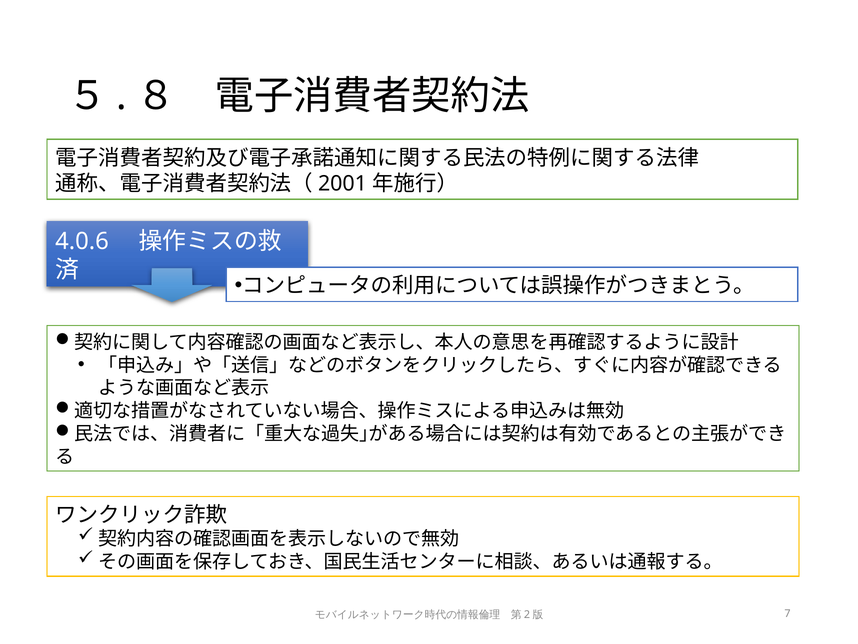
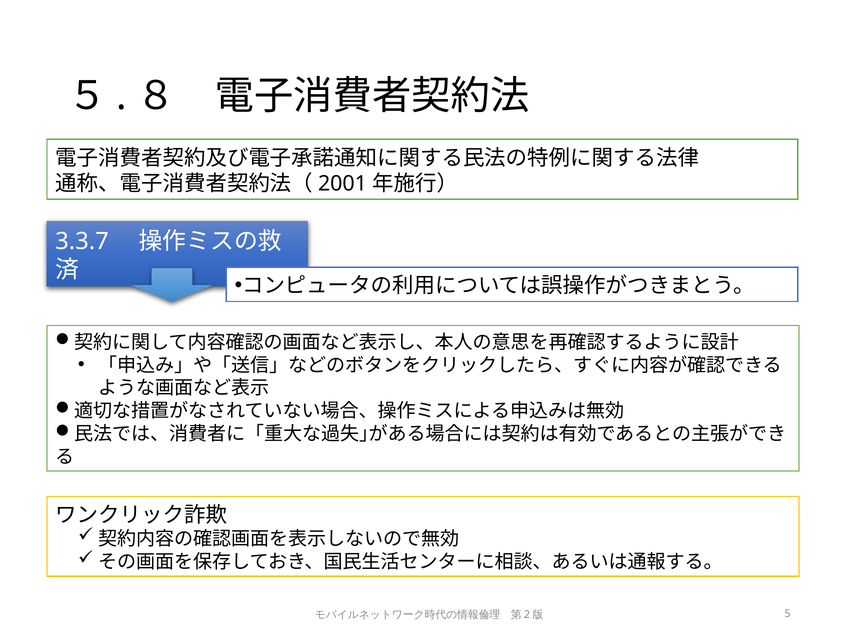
4.0.6: 4.0.6 -> 3.3.7 (82, 241)
7: 7 -> 5 (787, 613)
